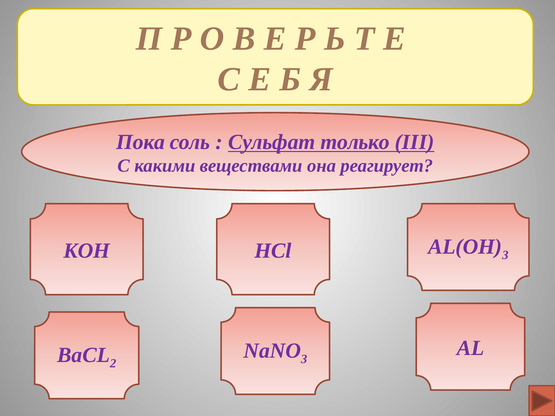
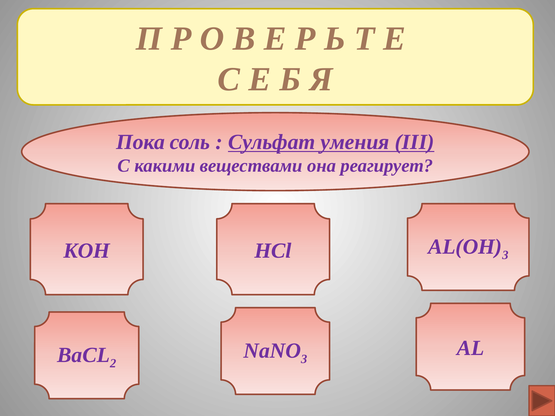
только: только -> умения (355, 142)
